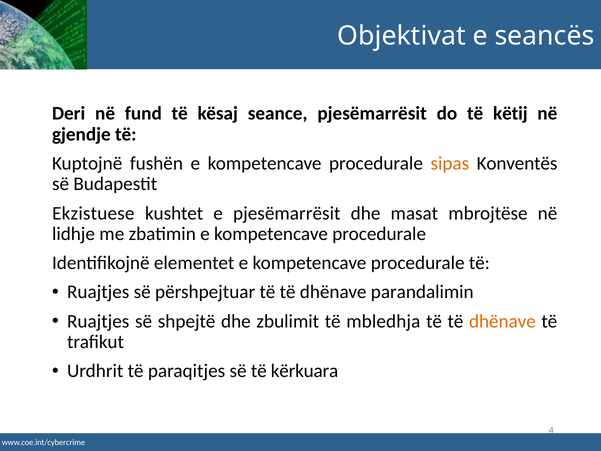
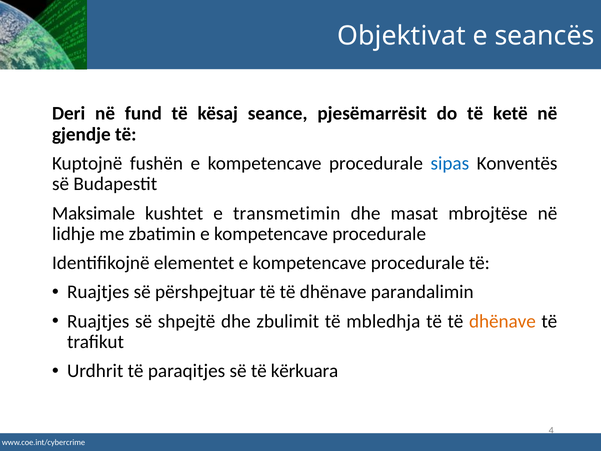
këtij: këtij -> ketë (510, 113)
sipas colour: orange -> blue (450, 163)
Ekzistuese: Ekzistuese -> Maksimale (94, 213)
e pjesëmarrësit: pjesëmarrësit -> transmetimin (287, 213)
